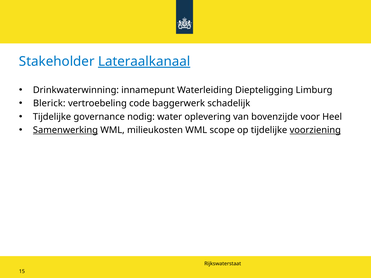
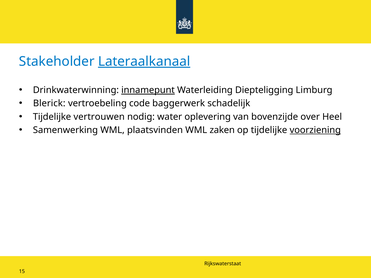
innamepunt underline: none -> present (148, 90)
governance: governance -> vertrouwen (99, 117)
voor: voor -> over (310, 117)
Samenwerking underline: present -> none (65, 130)
milieukosten: milieukosten -> plaatsvinden (155, 130)
scope: scope -> zaken (222, 130)
